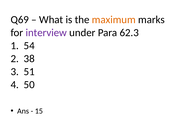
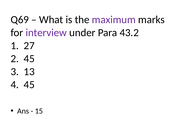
maximum colour: orange -> purple (114, 20)
62.3: 62.3 -> 43.2 (129, 33)
54: 54 -> 27 (29, 46)
2 38: 38 -> 45 (29, 59)
51: 51 -> 13 (29, 72)
4 50: 50 -> 45 (29, 85)
